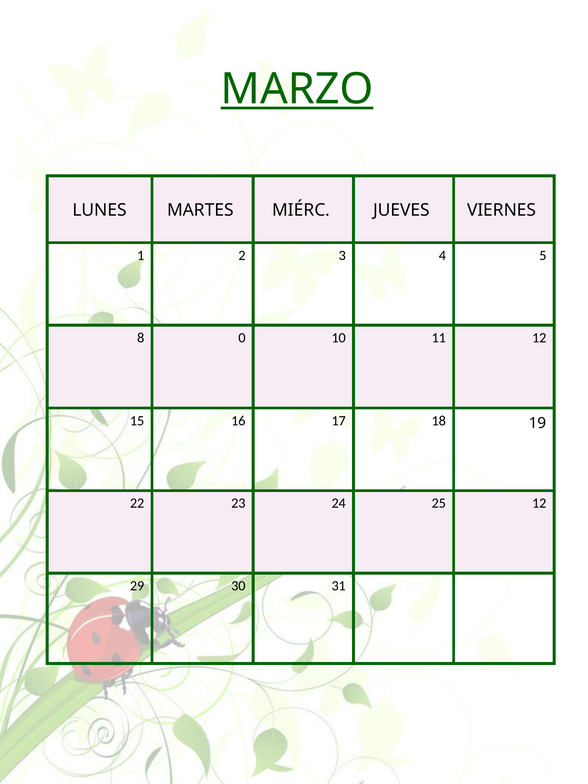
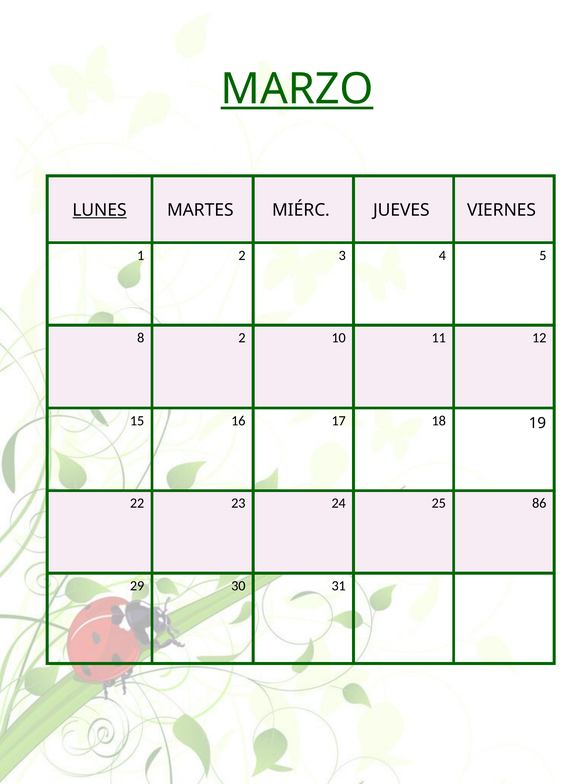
LUNES underline: none -> present (100, 210)
8 0: 0 -> 2 (242, 338)
25 12: 12 -> 86 (539, 503)
